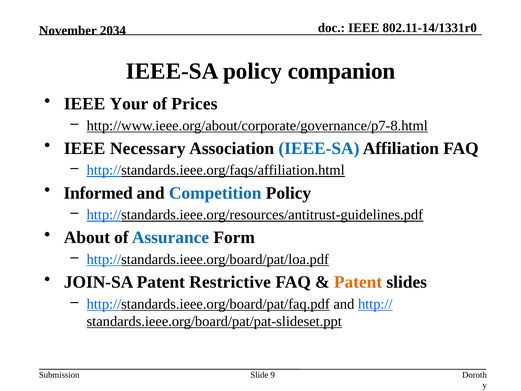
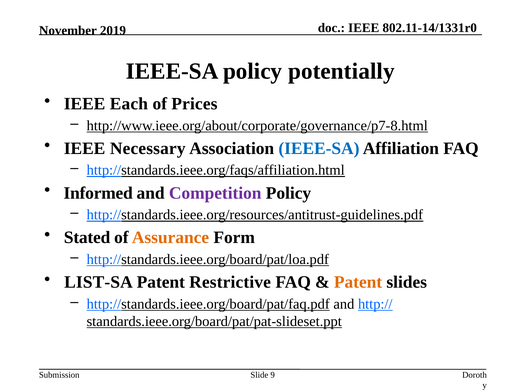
2034: 2034 -> 2019 (113, 31)
companion: companion -> potentially (341, 71)
Your: Your -> Each (129, 104)
Competition colour: blue -> purple (215, 193)
About: About -> Stated (87, 237)
Assurance colour: blue -> orange (171, 237)
JOIN-SA: JOIN-SA -> LIST-SA (98, 282)
